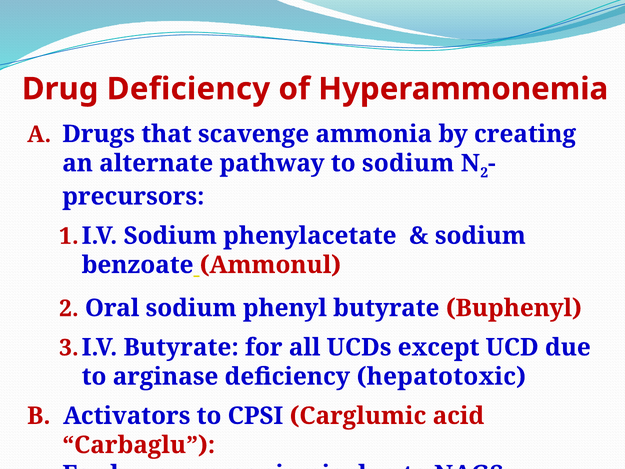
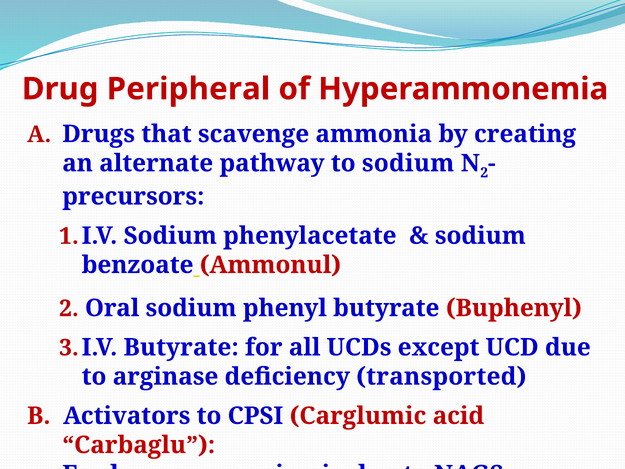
Drug Deficiency: Deficiency -> Peripheral (188, 89)
hepatotoxic: hepatotoxic -> transported (441, 376)
